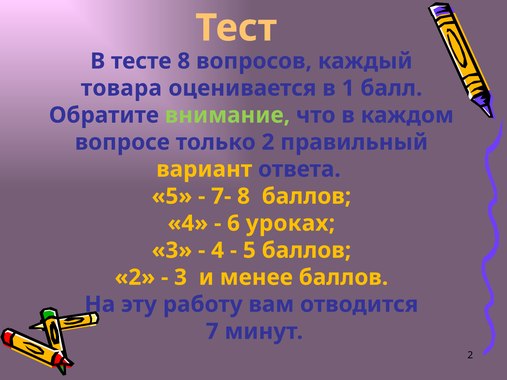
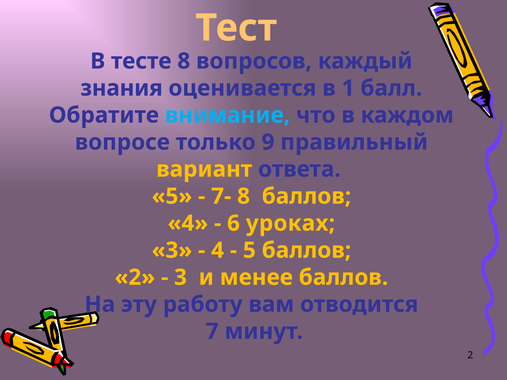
товара: товара -> знания (122, 88)
внимание colour: light green -> light blue (227, 115)
только 2: 2 -> 9 (268, 142)
